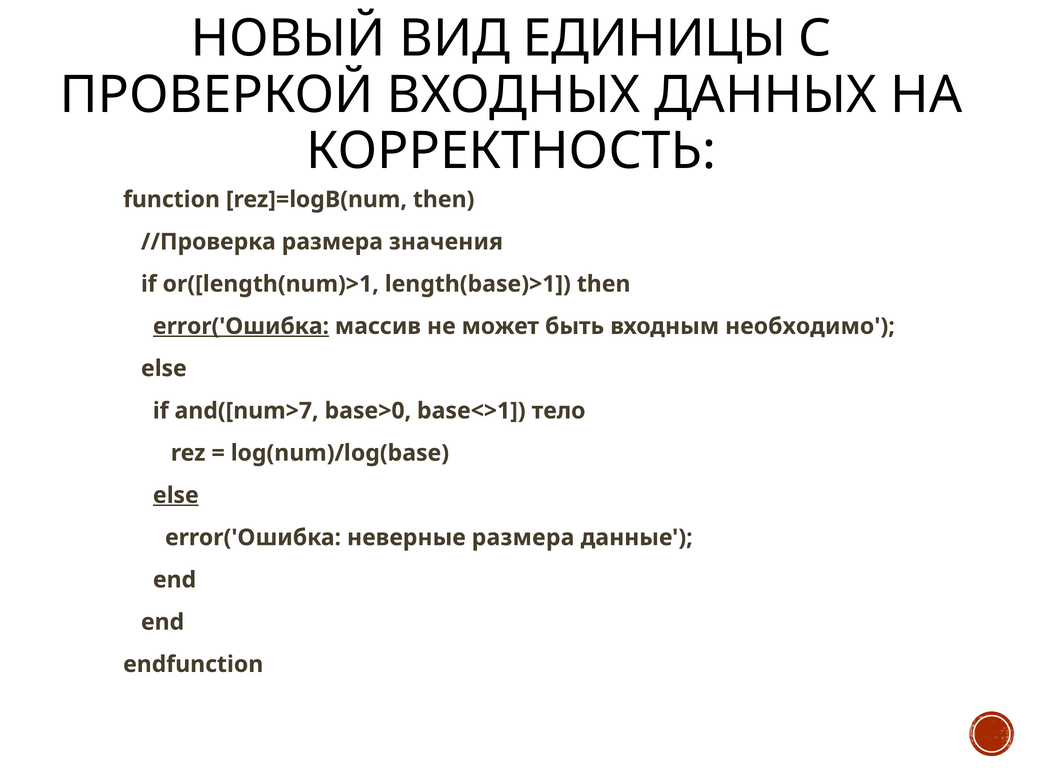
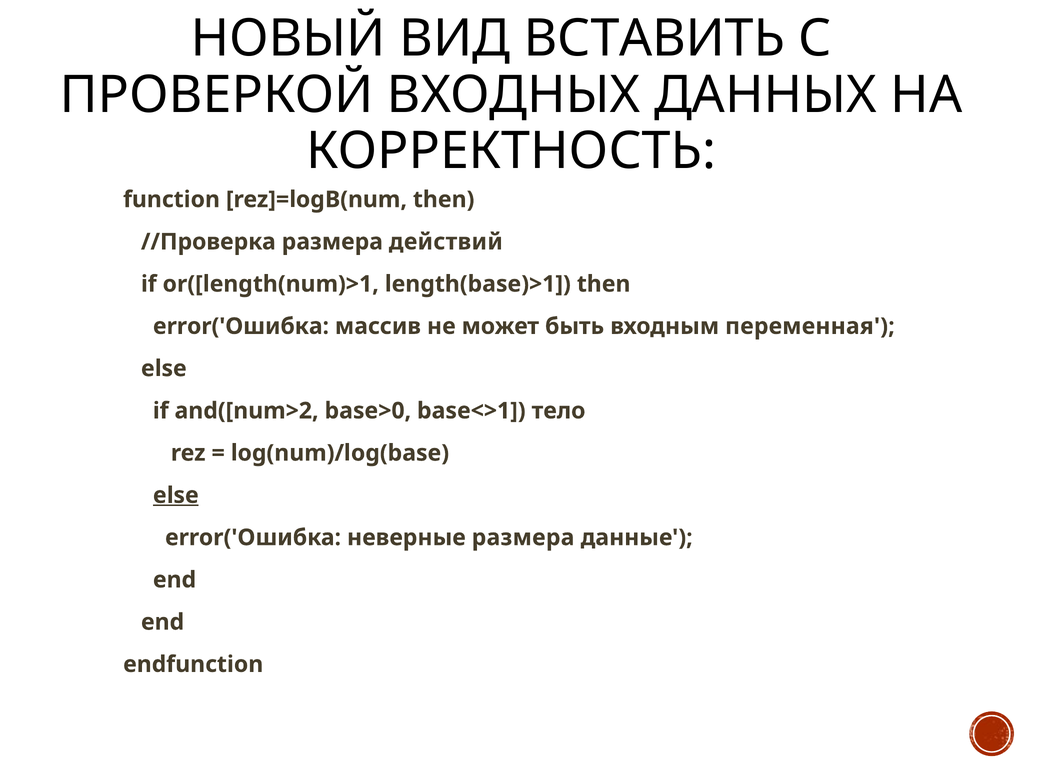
ЕДИНИЦЫ: ЕДИНИЦЫ -> ВСТАВИТЬ (654, 39)
значения: значения -> действий (446, 242)
error('Ошибка underline: present -> none (241, 326)
необходимо: необходимо -> переменная (810, 326)
and([num>7: and([num>7 -> and([num>2 (247, 411)
